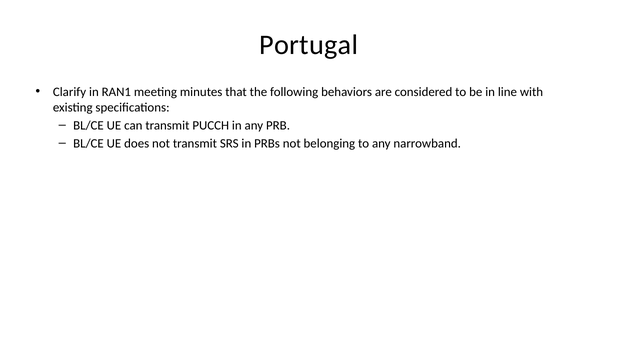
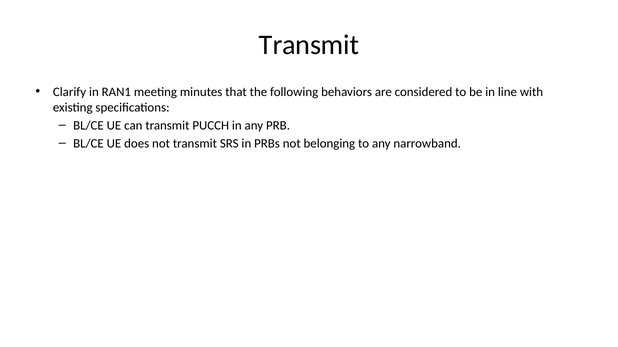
Portugal: Portugal -> Transmit (309, 45)
